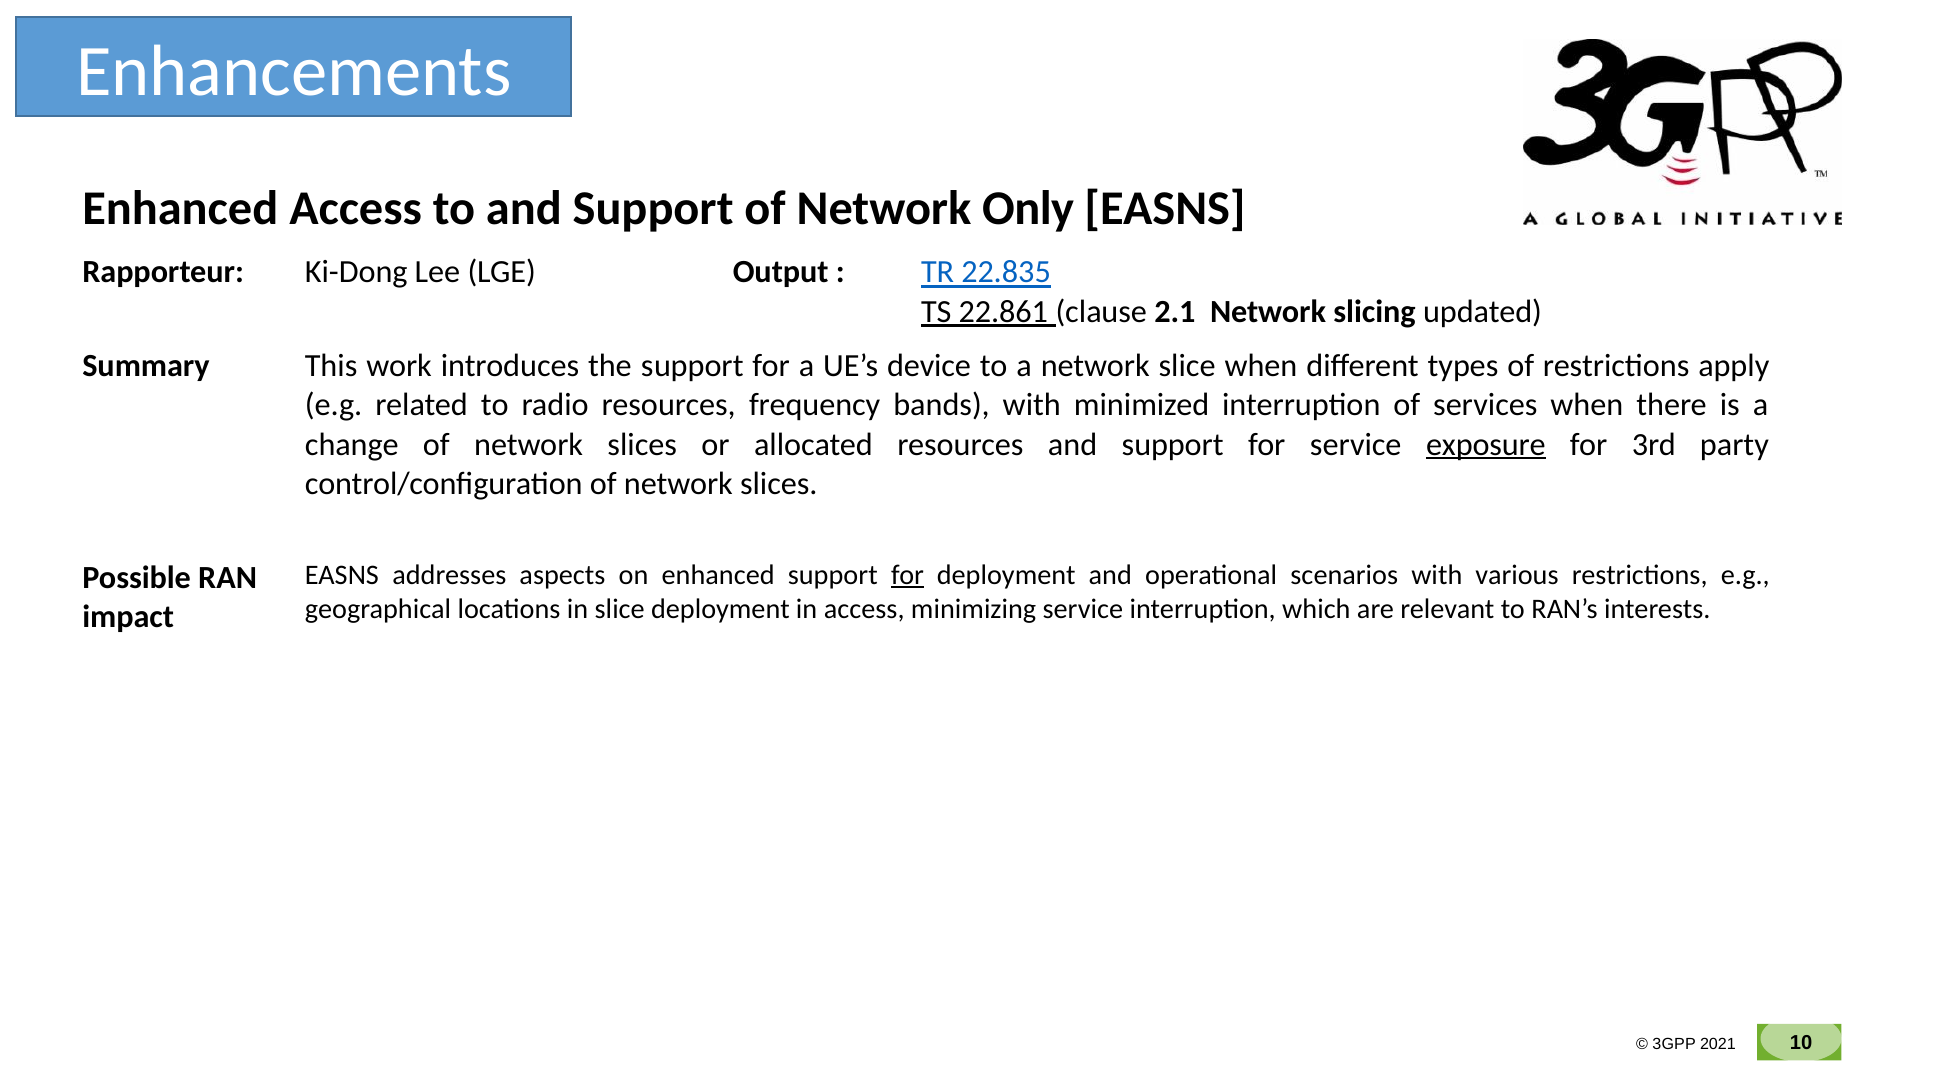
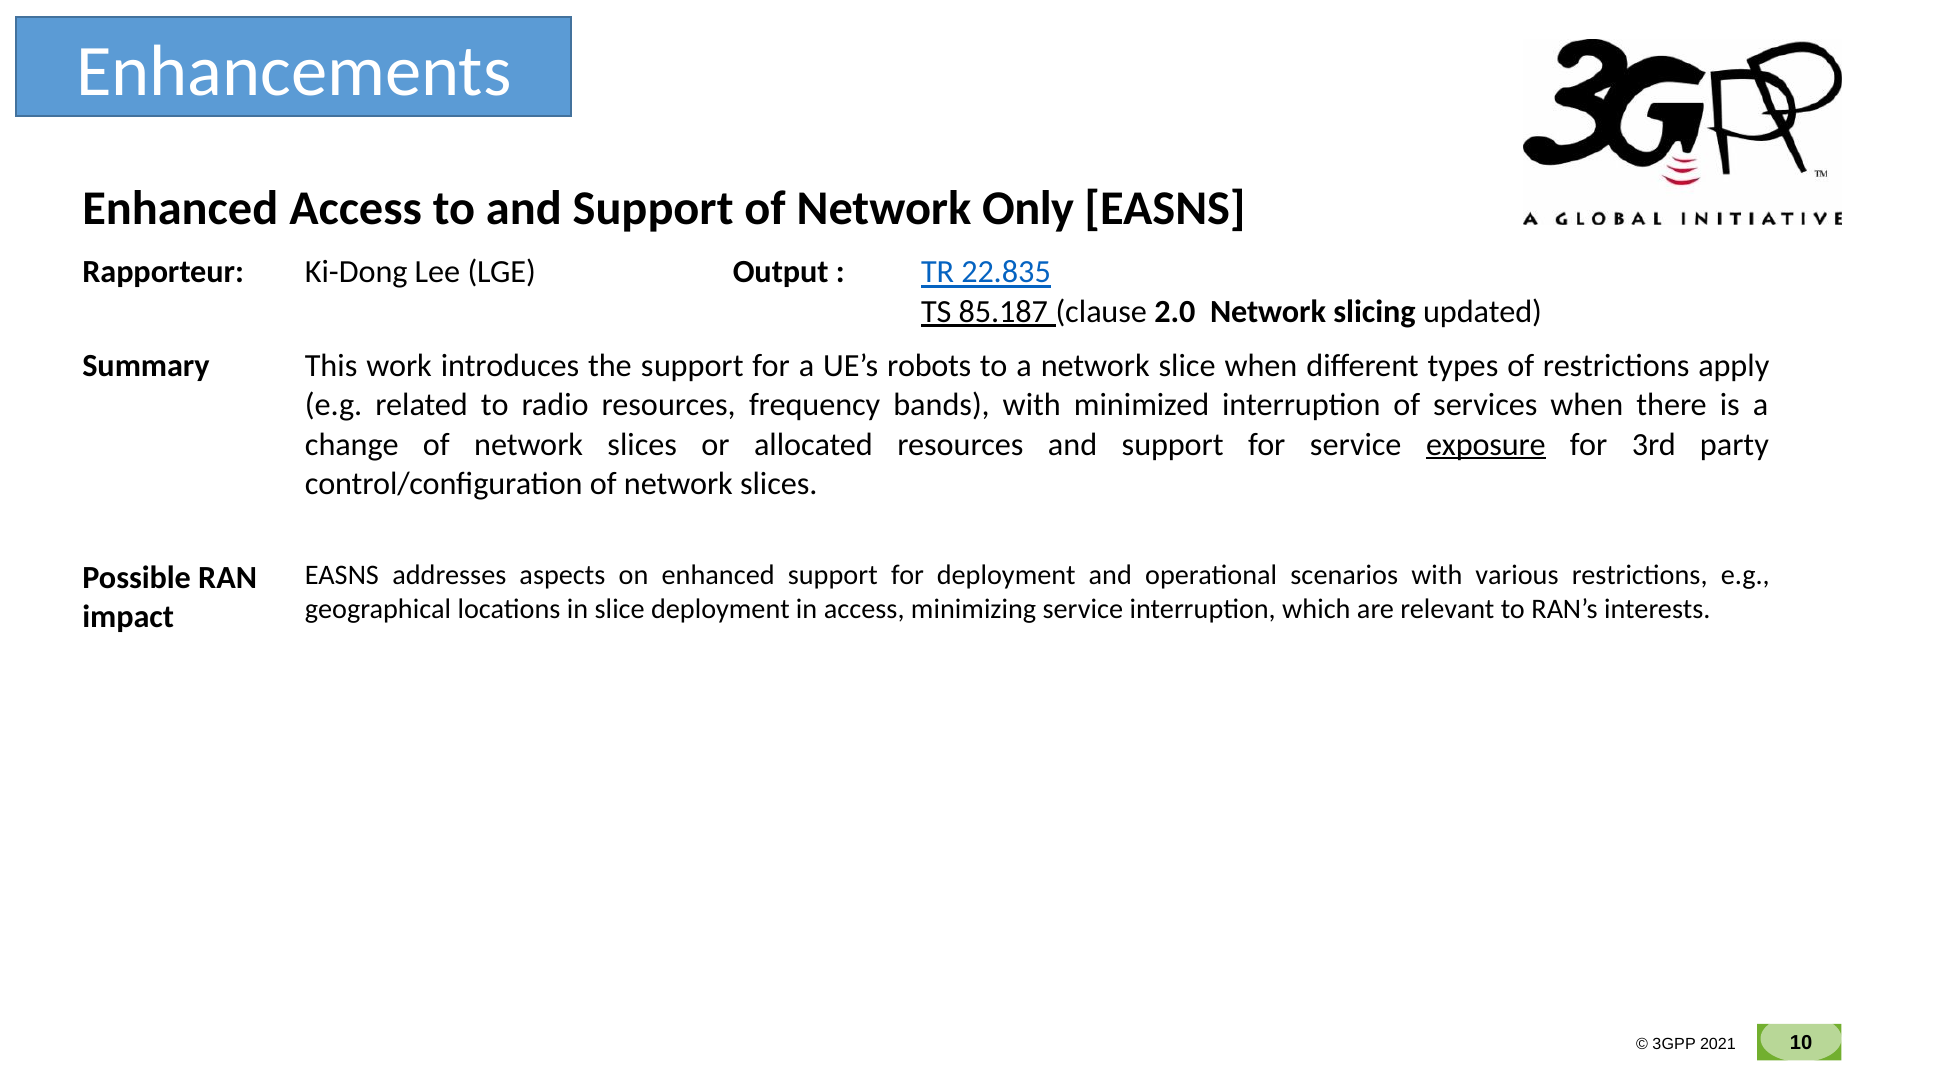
22.861: 22.861 -> 85.187 (1003, 312)
2.1: 2.1 -> 2.0 (1175, 312)
device: device -> robots (929, 366)
for underline: present -> none (907, 575)
